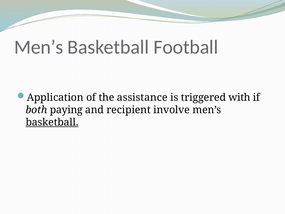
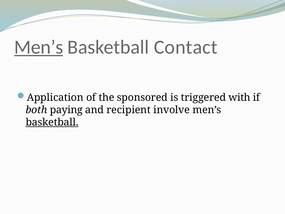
Men’s underline: none -> present (39, 47)
Football: Football -> Contact (186, 47)
assistance: assistance -> sponsored (142, 97)
